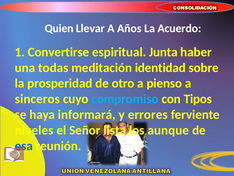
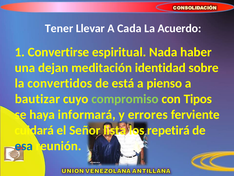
Quien: Quien -> Tener (59, 28)
Años: Años -> Cada (129, 28)
Junta: Junta -> Nada (163, 52)
todas: todas -> dejan (53, 68)
prosperidad: prosperidad -> convertidos (60, 83)
otro: otro -> está (123, 83)
sinceros: sinceros -> bautizar (37, 99)
compromiso colour: light blue -> light green (125, 99)
niveles: niveles -> cuidará (34, 130)
aunque: aunque -> repetirá (168, 130)
